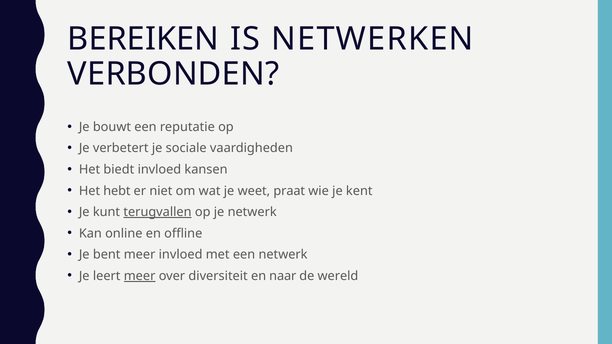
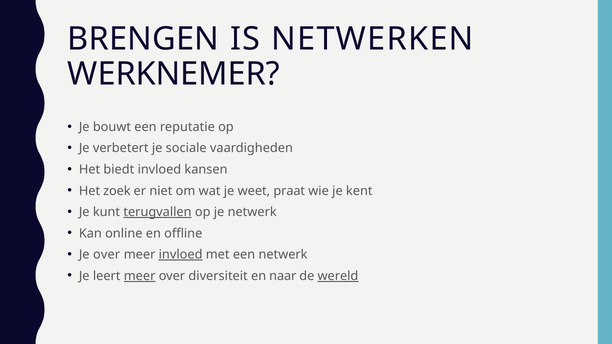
BEREIKEN: BEREIKEN -> BRENGEN (143, 39)
VERBONDEN: VERBONDEN -> WERKNEMER (174, 74)
hebt: hebt -> zoek (117, 191)
Je bent: bent -> over (107, 255)
invloed underline: none -> present (181, 255)
wereld underline: none -> present (338, 276)
